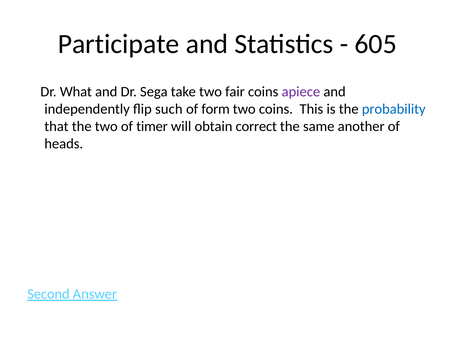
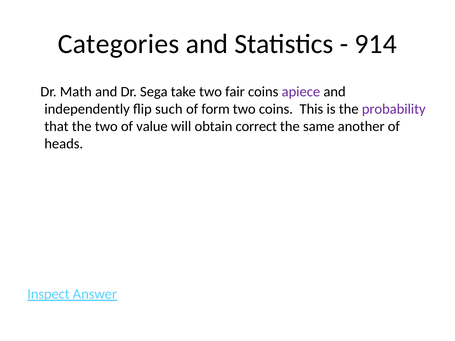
Participate: Participate -> Categories (118, 44)
605: 605 -> 914 (376, 44)
What: What -> Math (76, 92)
probability colour: blue -> purple (394, 109)
timer: timer -> value (152, 126)
Second: Second -> Inspect (48, 294)
